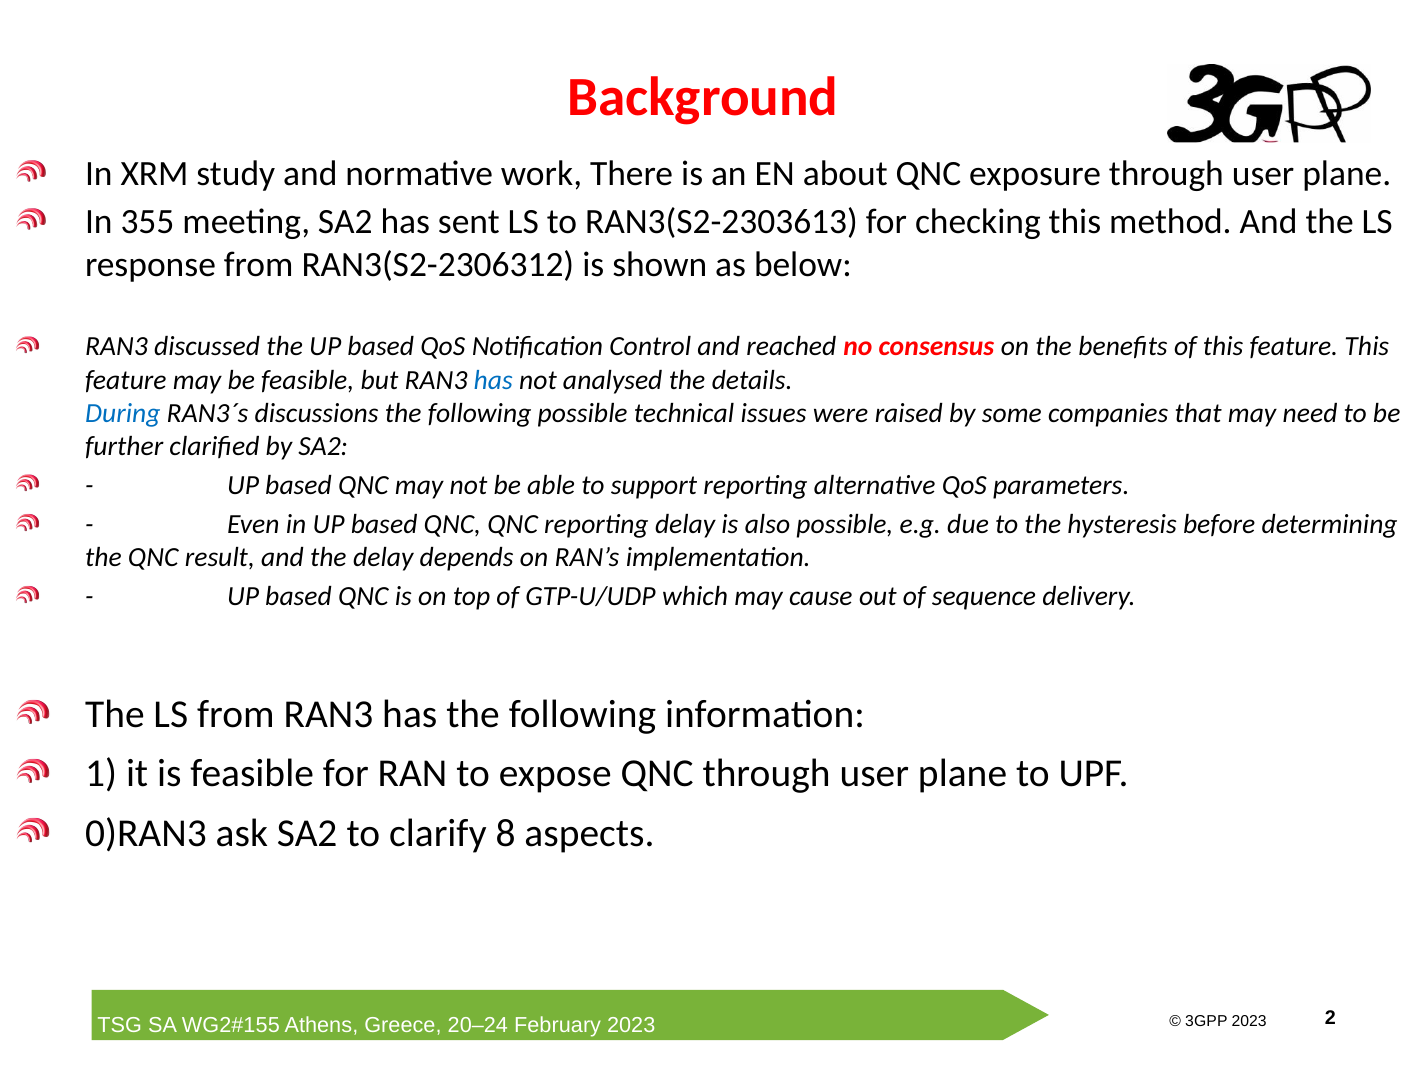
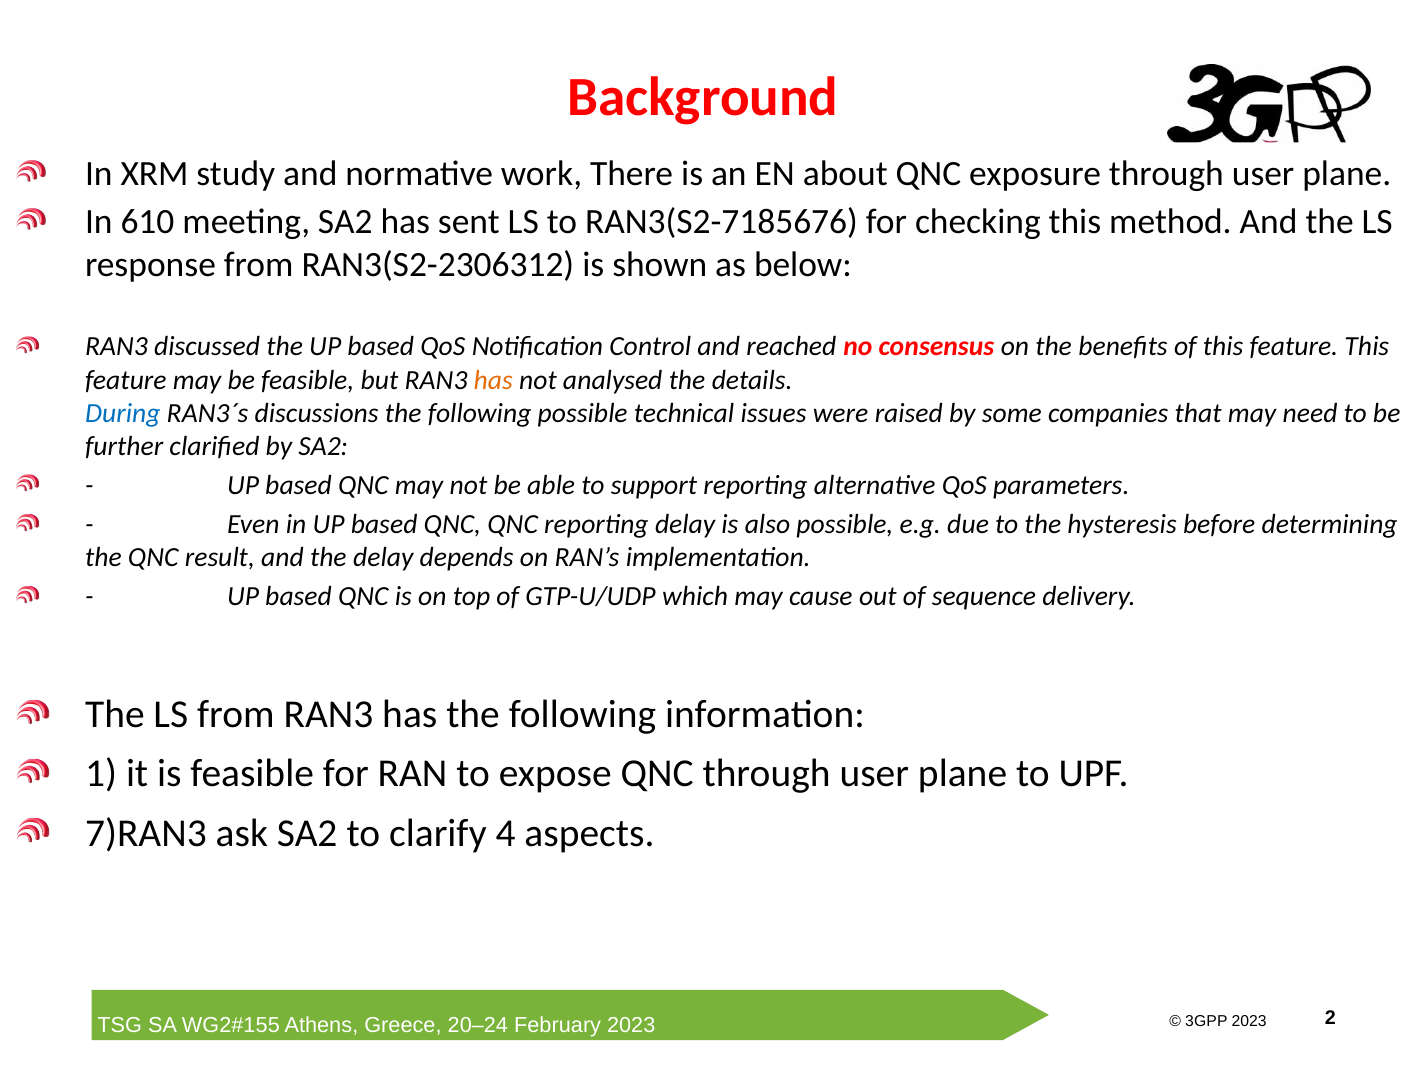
355: 355 -> 610 (147, 222)
RAN3(S2-2303613: RAN3(S2-2303613 -> RAN3(S2-7185676 (721, 222)
has colour: blue -> orange (493, 380)
0)RAN3: 0)RAN3 -> 7)RAN3 (146, 833)
8: 8 -> 4 (506, 833)
